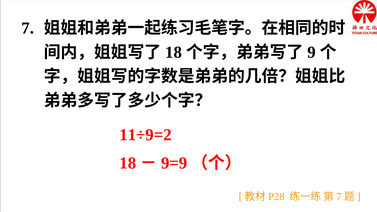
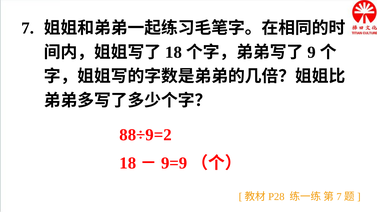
11÷9=2: 11÷9=2 -> 88÷9=2 (146, 135)
